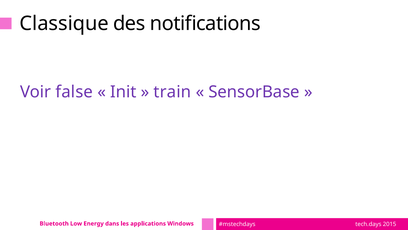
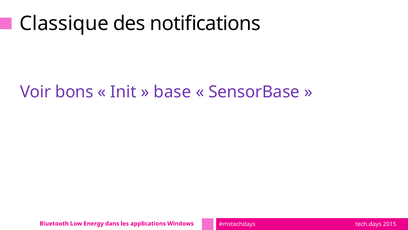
false: false -> bons (74, 92)
train: train -> base (172, 92)
